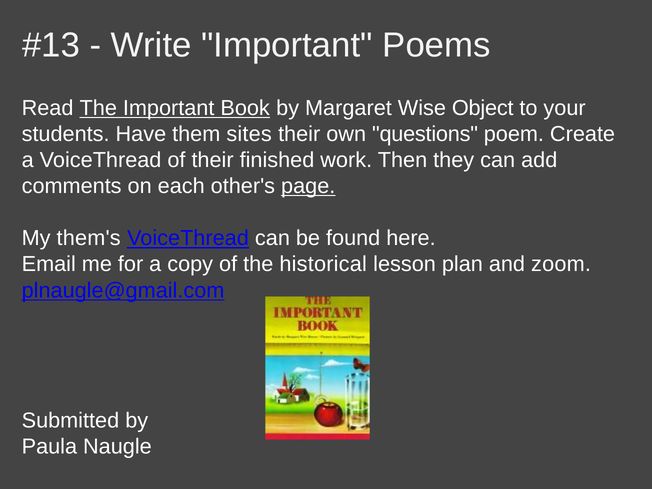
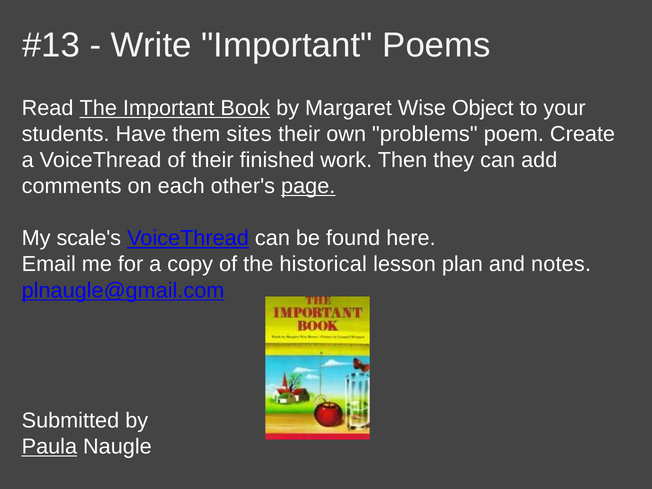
questions: questions -> problems (425, 134)
them's: them's -> scale's (89, 238)
zoom: zoom -> notes (561, 264)
Paula underline: none -> present (49, 447)
